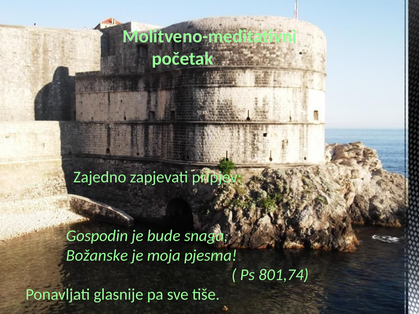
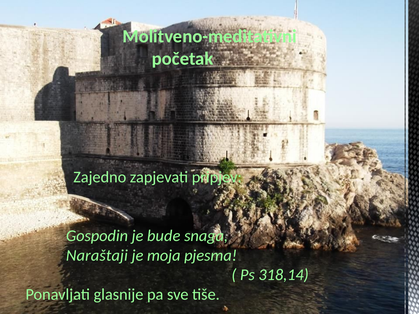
Božanske: Božanske -> Naraštaji (97, 256)
801,74: 801,74 -> 318,14 (284, 275)
